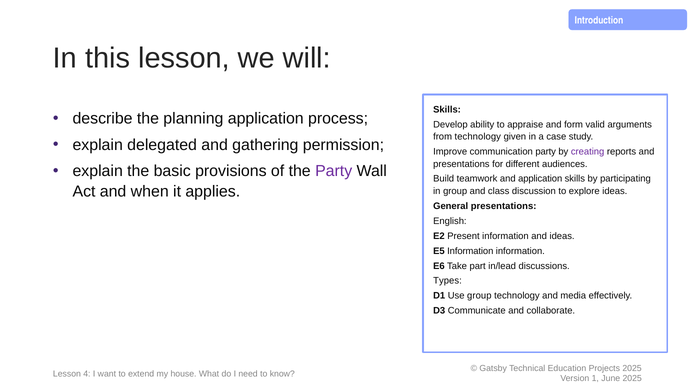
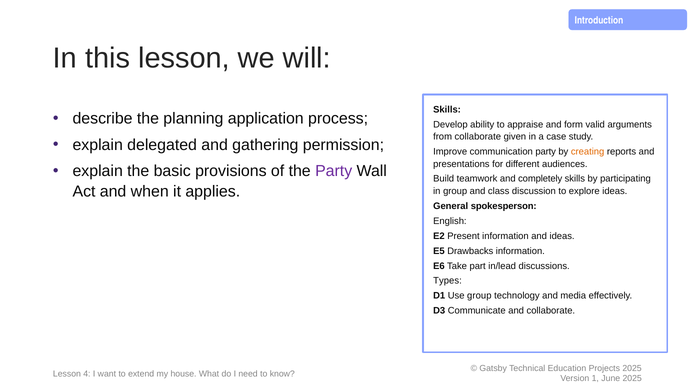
from technology: technology -> collaborate (478, 137)
creating colour: purple -> orange (588, 152)
and application: application -> completely (540, 179)
General presentations: presentations -> spokesperson (504, 206)
E5 Information: Information -> Drawbacks (470, 251)
